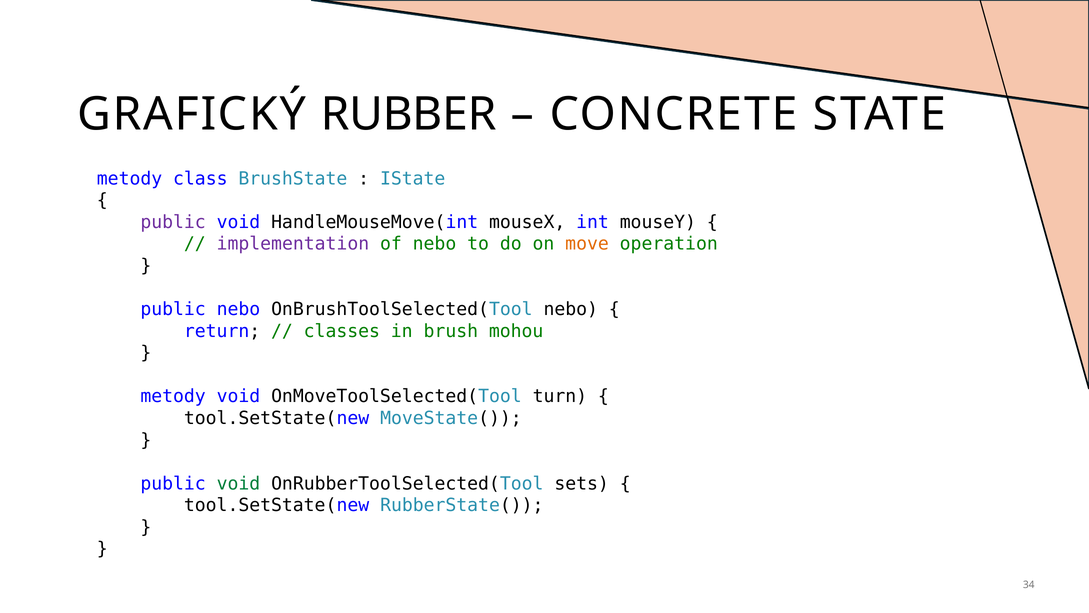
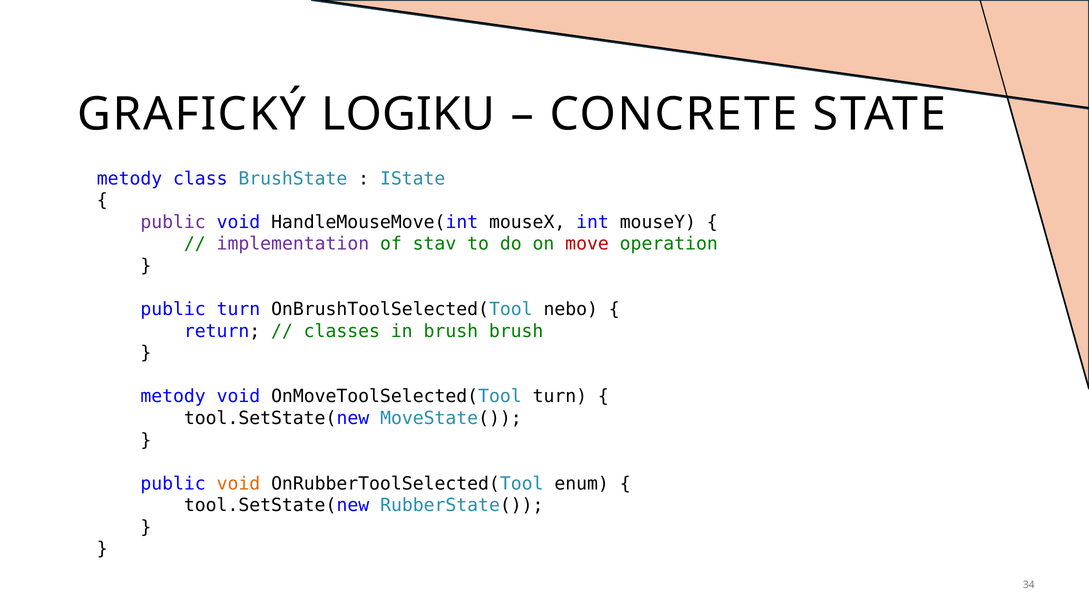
RUBBER: RUBBER -> LOGIKU (408, 114)
of nebo: nebo -> stav (434, 244)
move colour: orange -> red (587, 244)
public nebo: nebo -> turn (238, 309)
brush mohou: mohou -> brush (516, 331)
void colour: green -> orange (238, 483)
sets: sets -> enum (582, 483)
